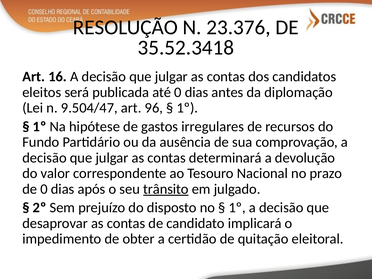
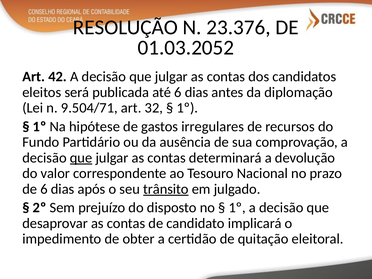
35.52.3418: 35.52.3418 -> 01.03.2052 (186, 48)
16: 16 -> 42 (58, 77)
até 0: 0 -> 6 (178, 92)
9.504/47: 9.504/47 -> 9.504/71 (89, 108)
96: 96 -> 32 (154, 108)
que underline: none -> present (81, 158)
de 0: 0 -> 6 (44, 189)
